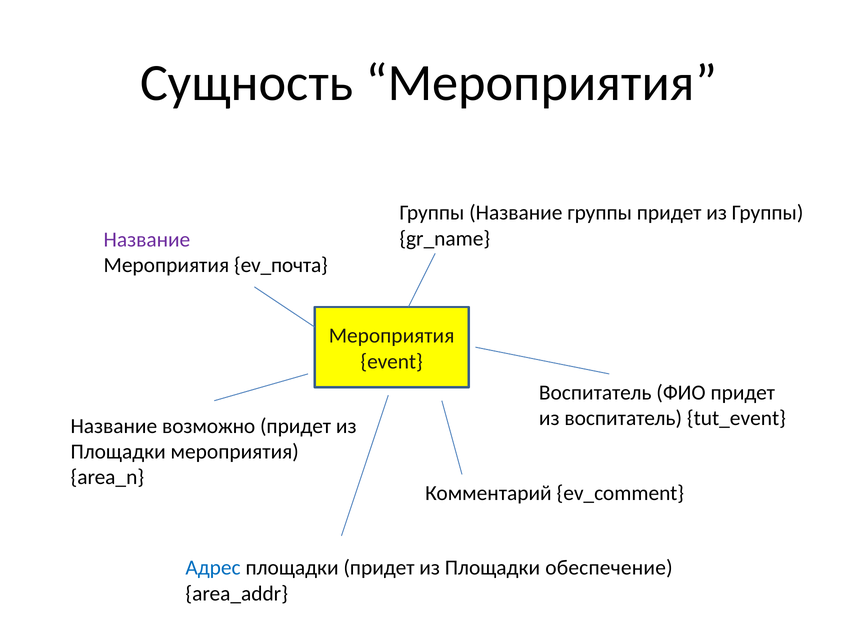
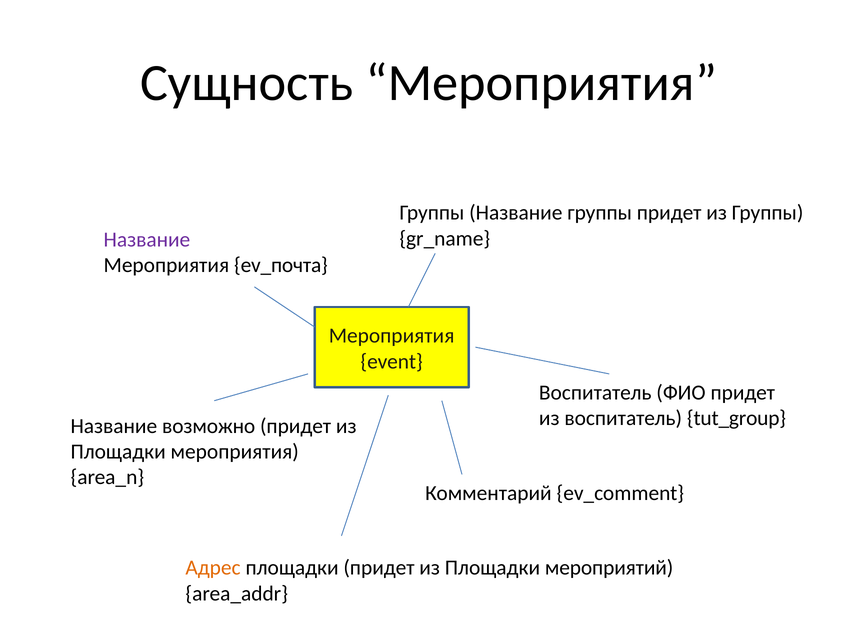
tut_event: tut_event -> tut_group (737, 418)
Адрес colour: blue -> orange (213, 568)
обеспечение: обеспечение -> мероприятий (609, 568)
